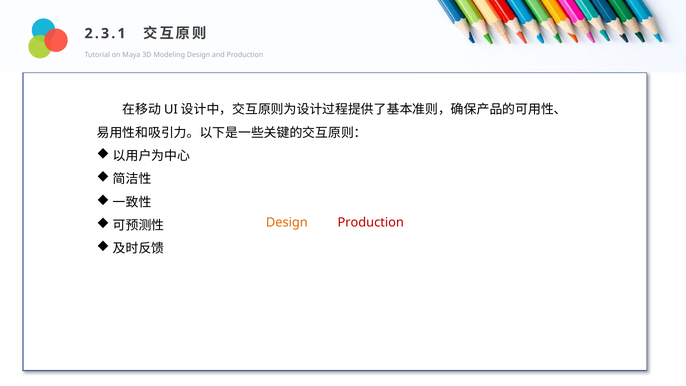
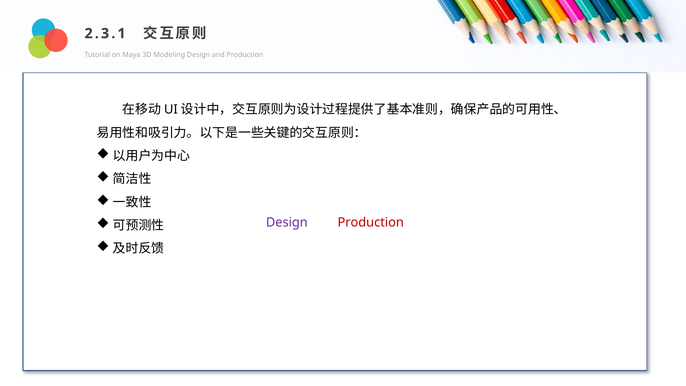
Design colour: orange -> purple (287, 223)
